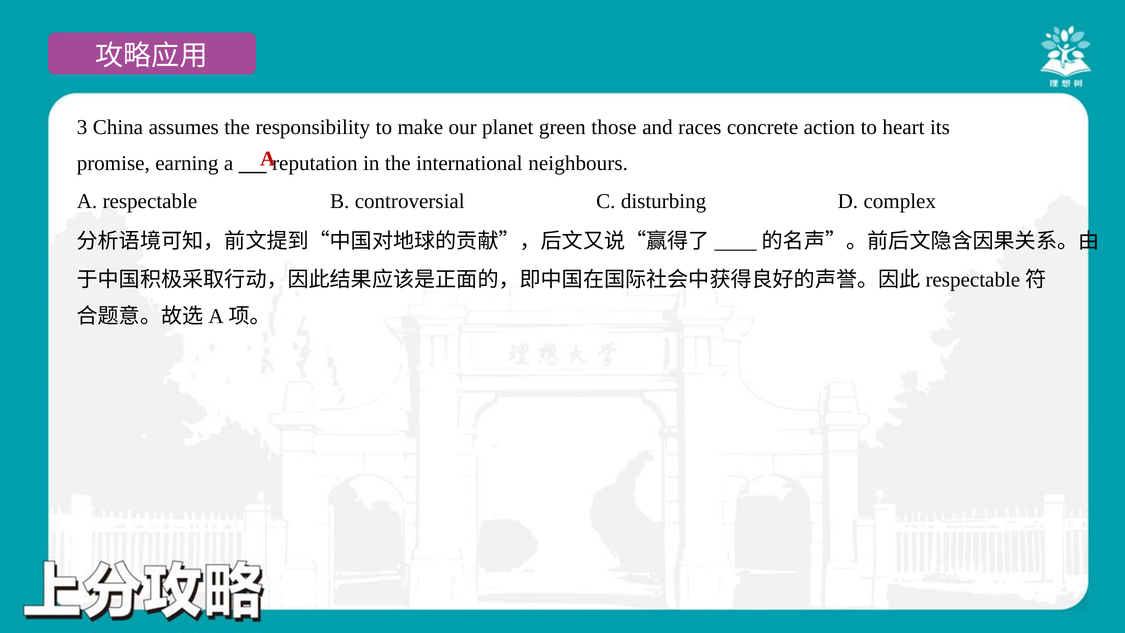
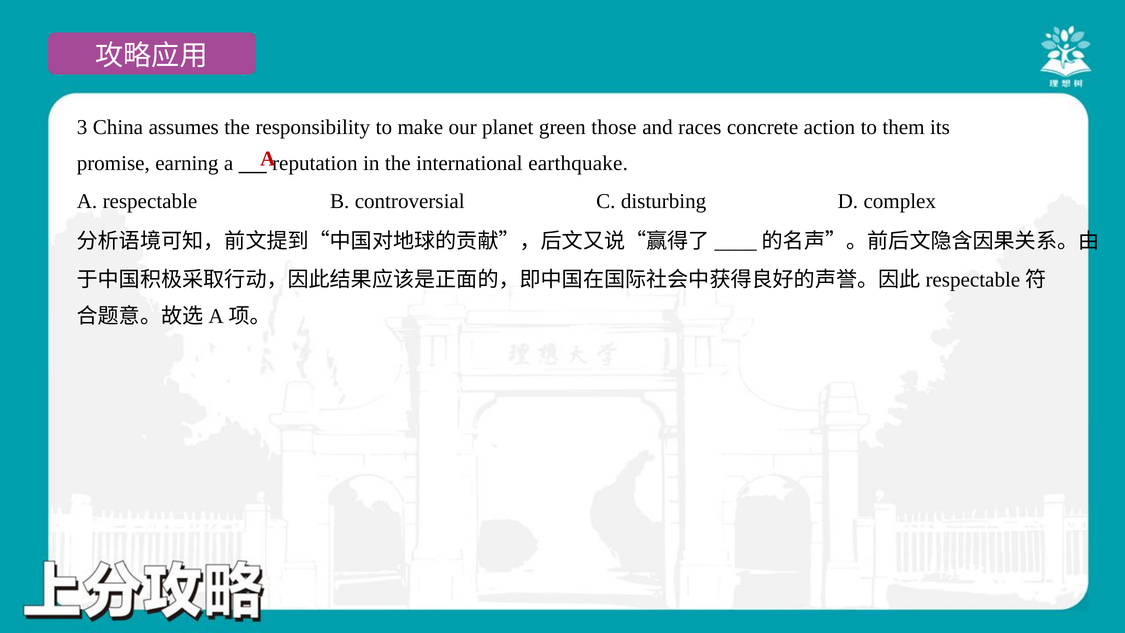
heart: heart -> them (904, 127)
neighbours: neighbours -> earthquake (578, 163)
